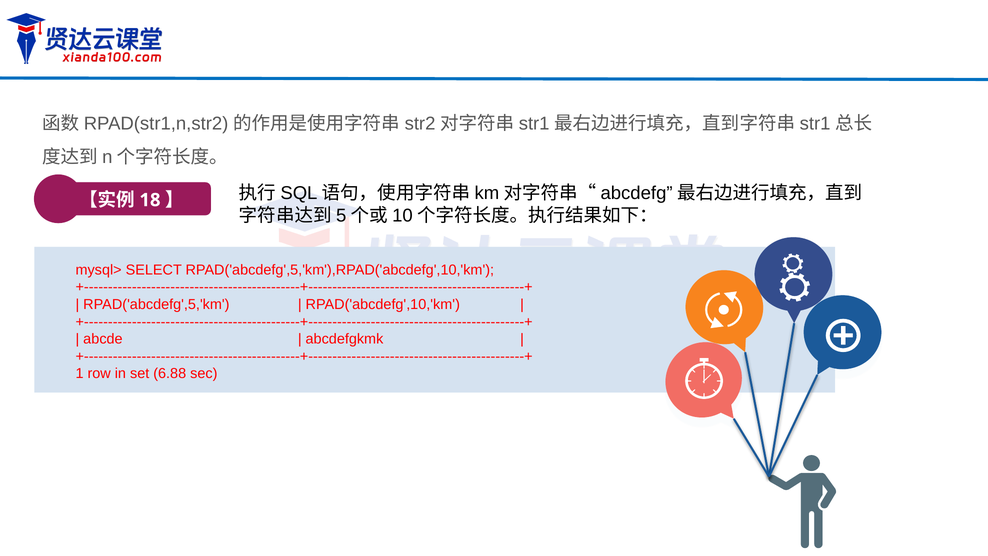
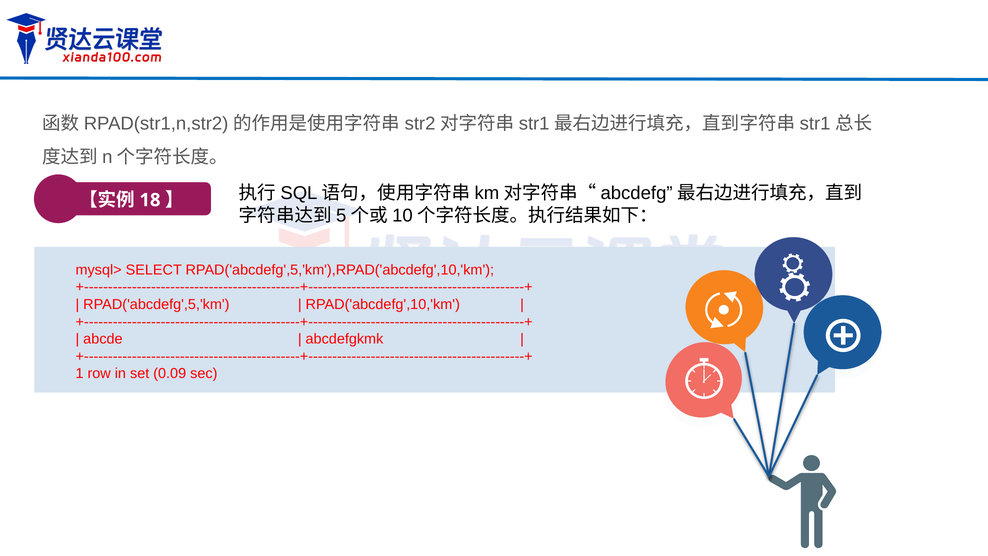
6.88: 6.88 -> 0.09 (170, 374)
